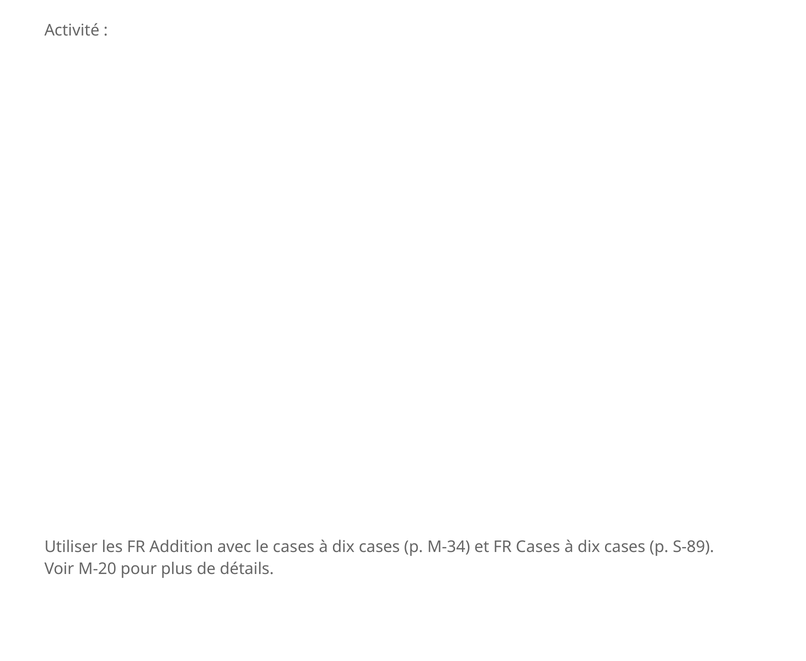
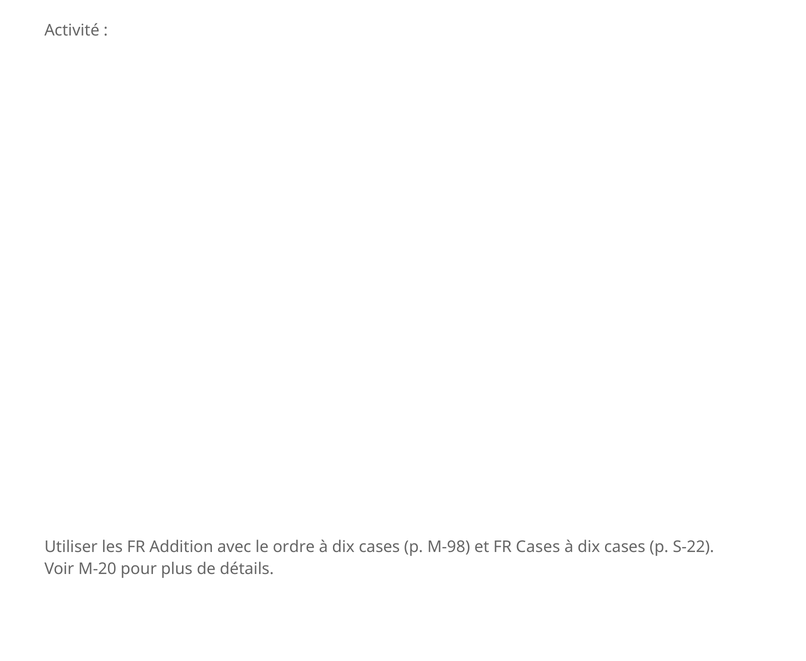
le cases: cases -> ordre (294, 547)
M-34: M-34 -> M-98 (449, 547)
S-89: S-89 -> S-22 (693, 547)
